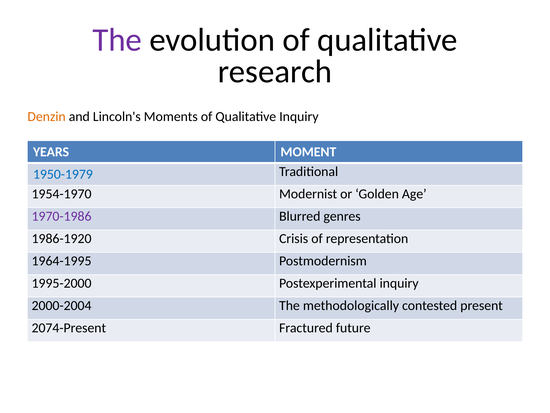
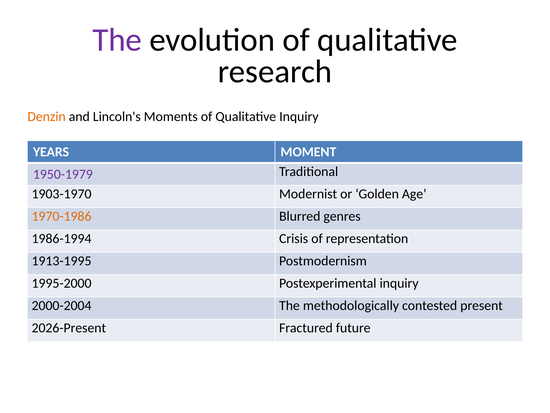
1950-1979 colour: blue -> purple (63, 174)
1954-1970: 1954-1970 -> 1903-1970 (62, 194)
1970-1986 colour: purple -> orange (62, 216)
1986-1920: 1986-1920 -> 1986-1994 (62, 238)
1964-1995: 1964-1995 -> 1913-1995 (62, 261)
2074-Present: 2074-Present -> 2026-Present (69, 328)
